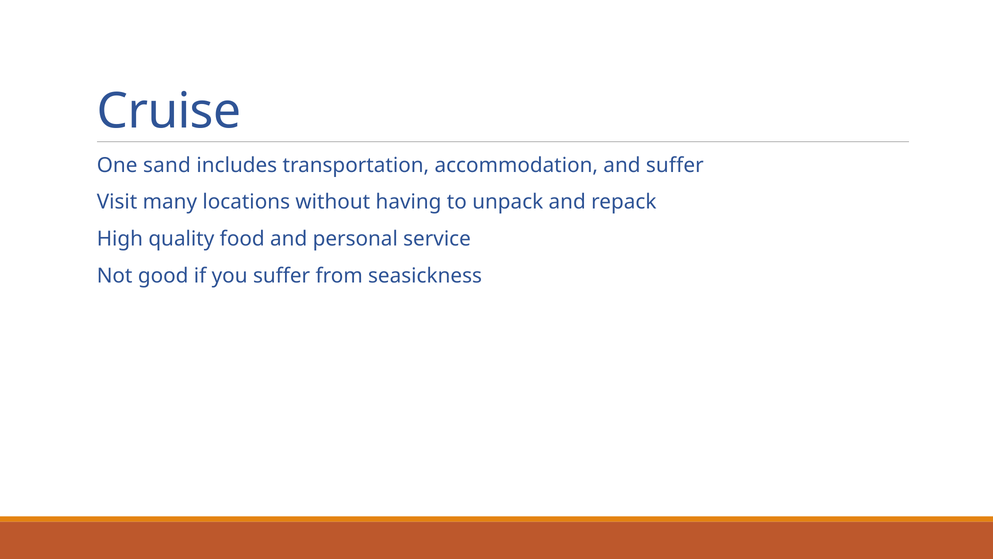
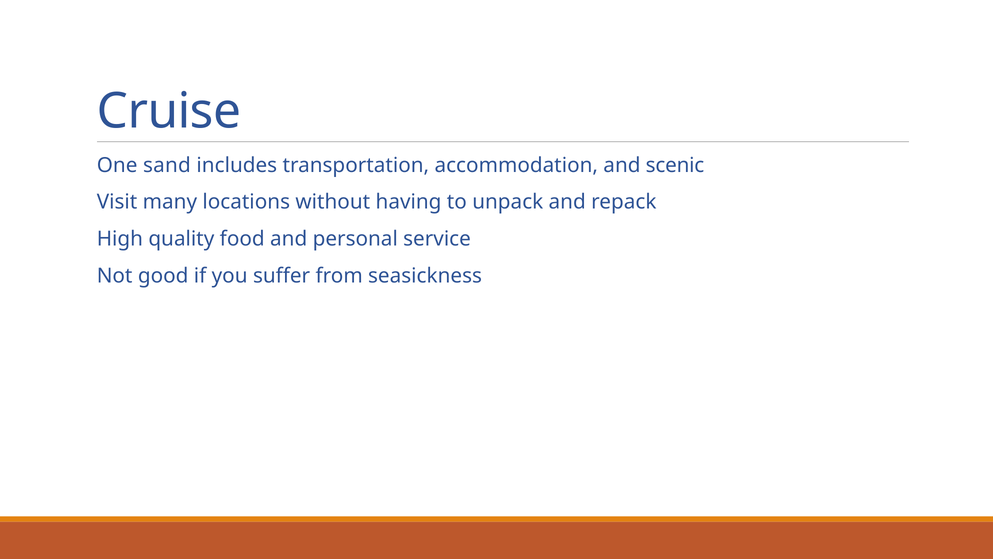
and suffer: suffer -> scenic (675, 165)
